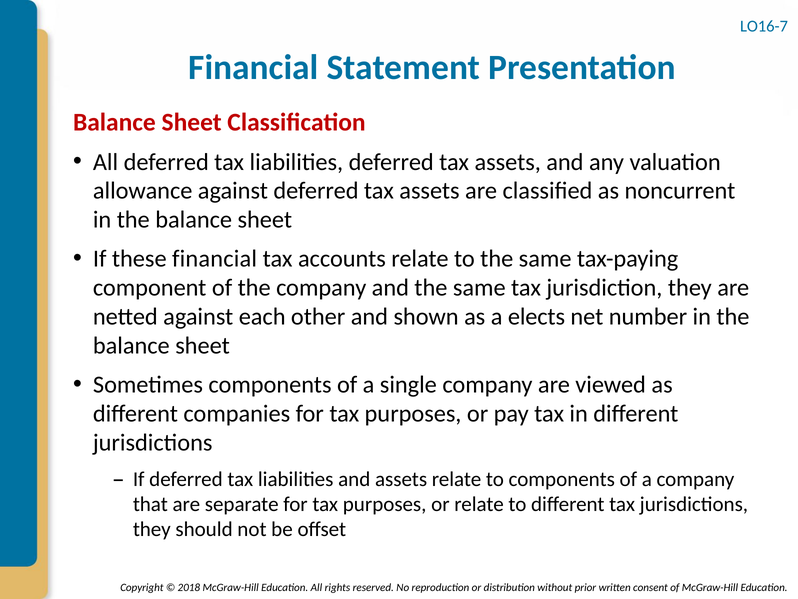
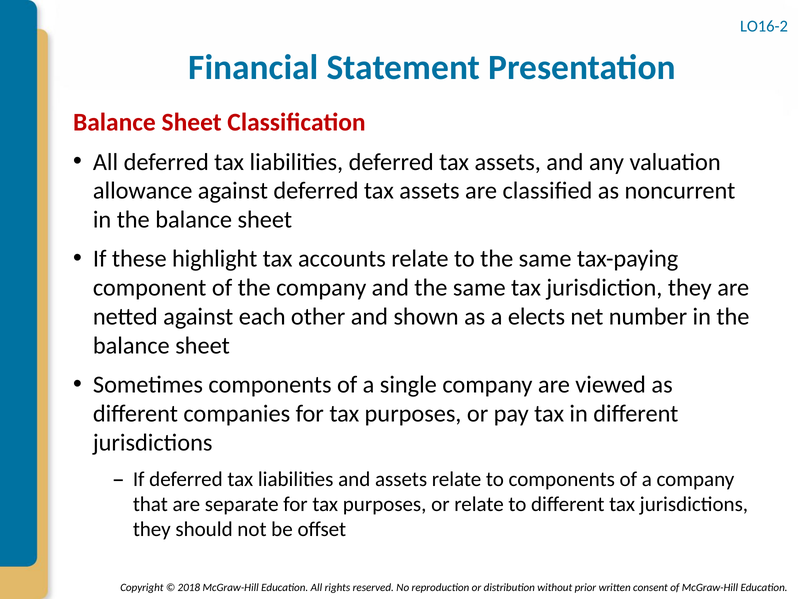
LO16-7: LO16-7 -> LO16-2 (764, 26)
these financial: financial -> highlight (215, 259)
